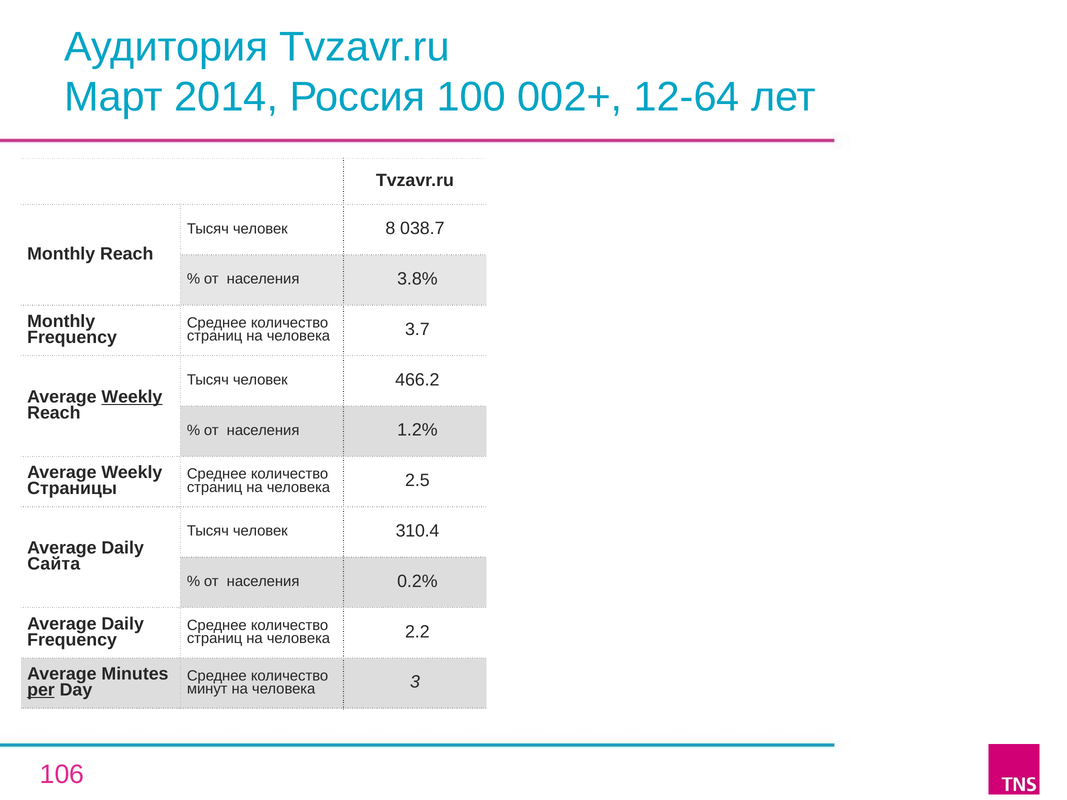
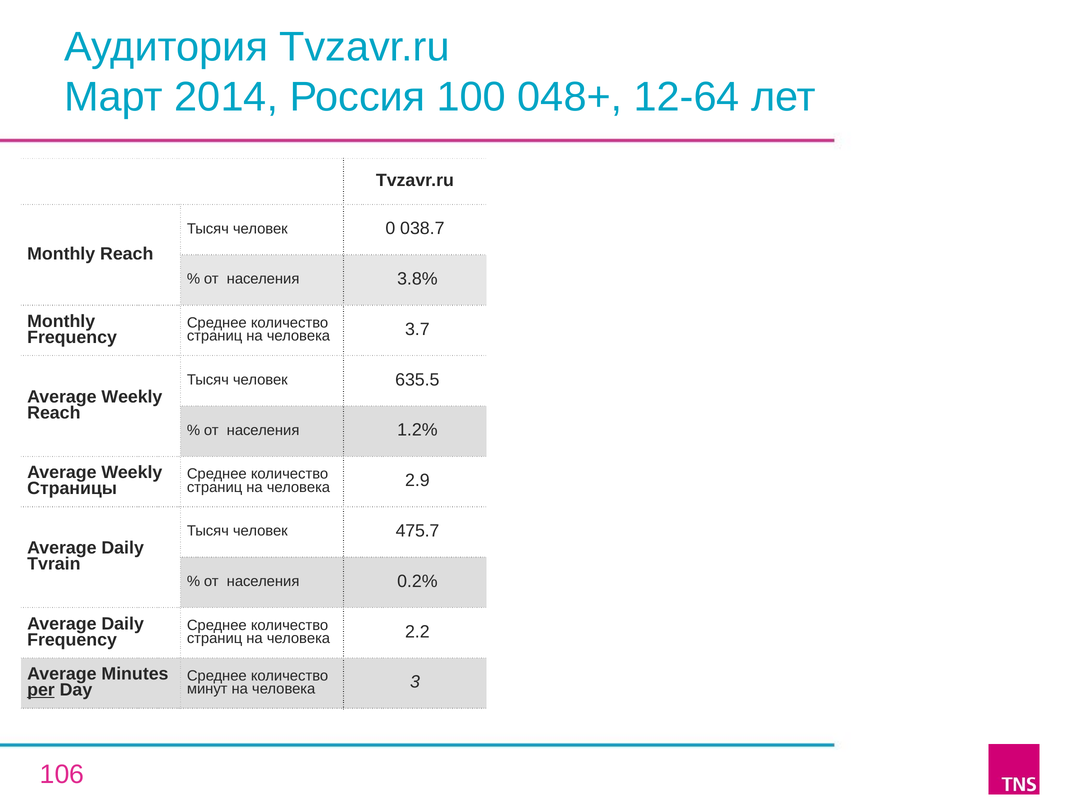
002+: 002+ -> 048+ (570, 97)
8: 8 -> 0 (390, 229)
466.2: 466.2 -> 635.5 (417, 380)
Weekly underline: present -> none (132, 397)
2.5: 2.5 -> 2.9 (417, 481)
310.4: 310.4 -> 475.7 (418, 531)
Сайта: Сайта -> Tvrain (54, 564)
